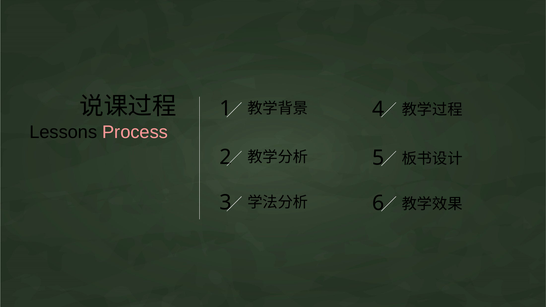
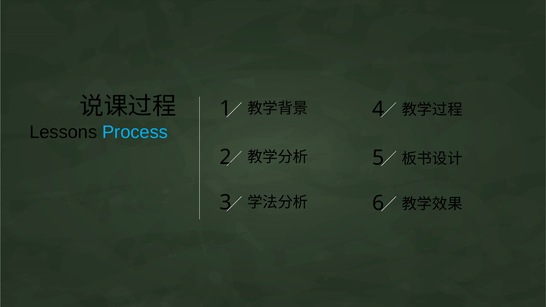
Process colour: pink -> light blue (135, 132)
